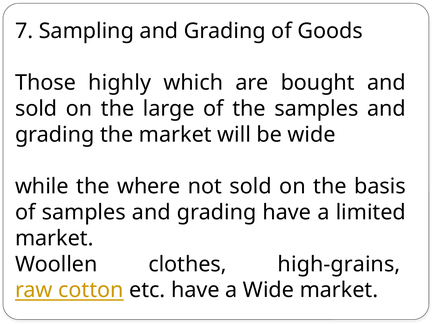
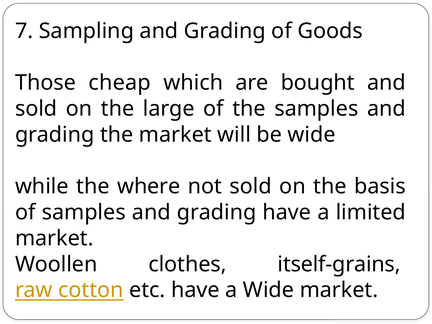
highly: highly -> cheap (120, 83)
high-grains: high-grains -> itself-grains (339, 264)
